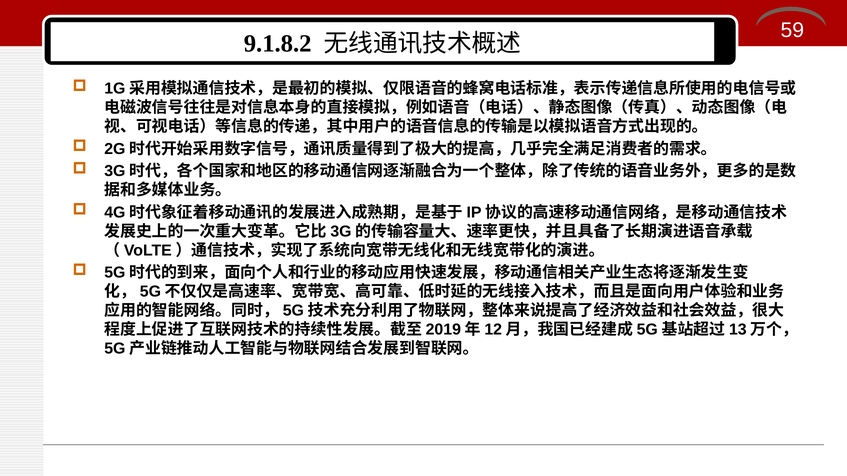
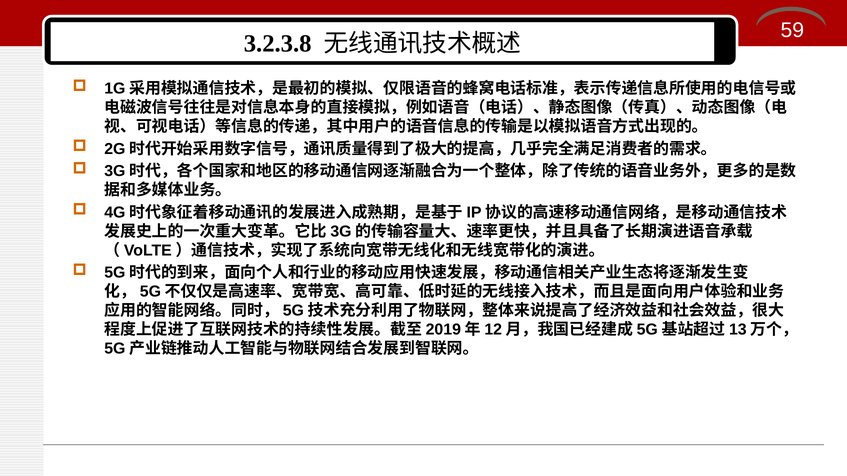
9.1.8.2: 9.1.8.2 -> 3.2.3.8 (278, 43)
